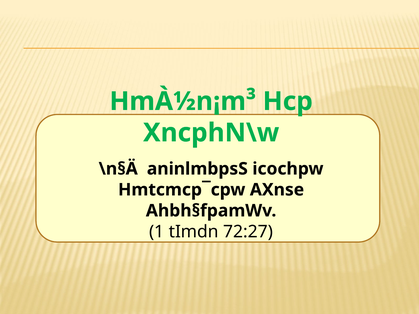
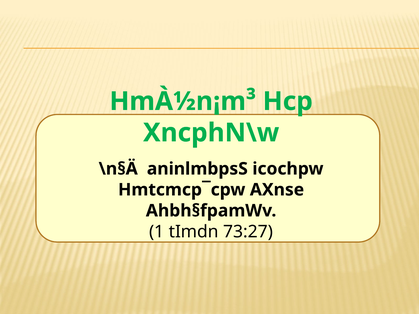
72:27: 72:27 -> 73:27 (248, 232)
